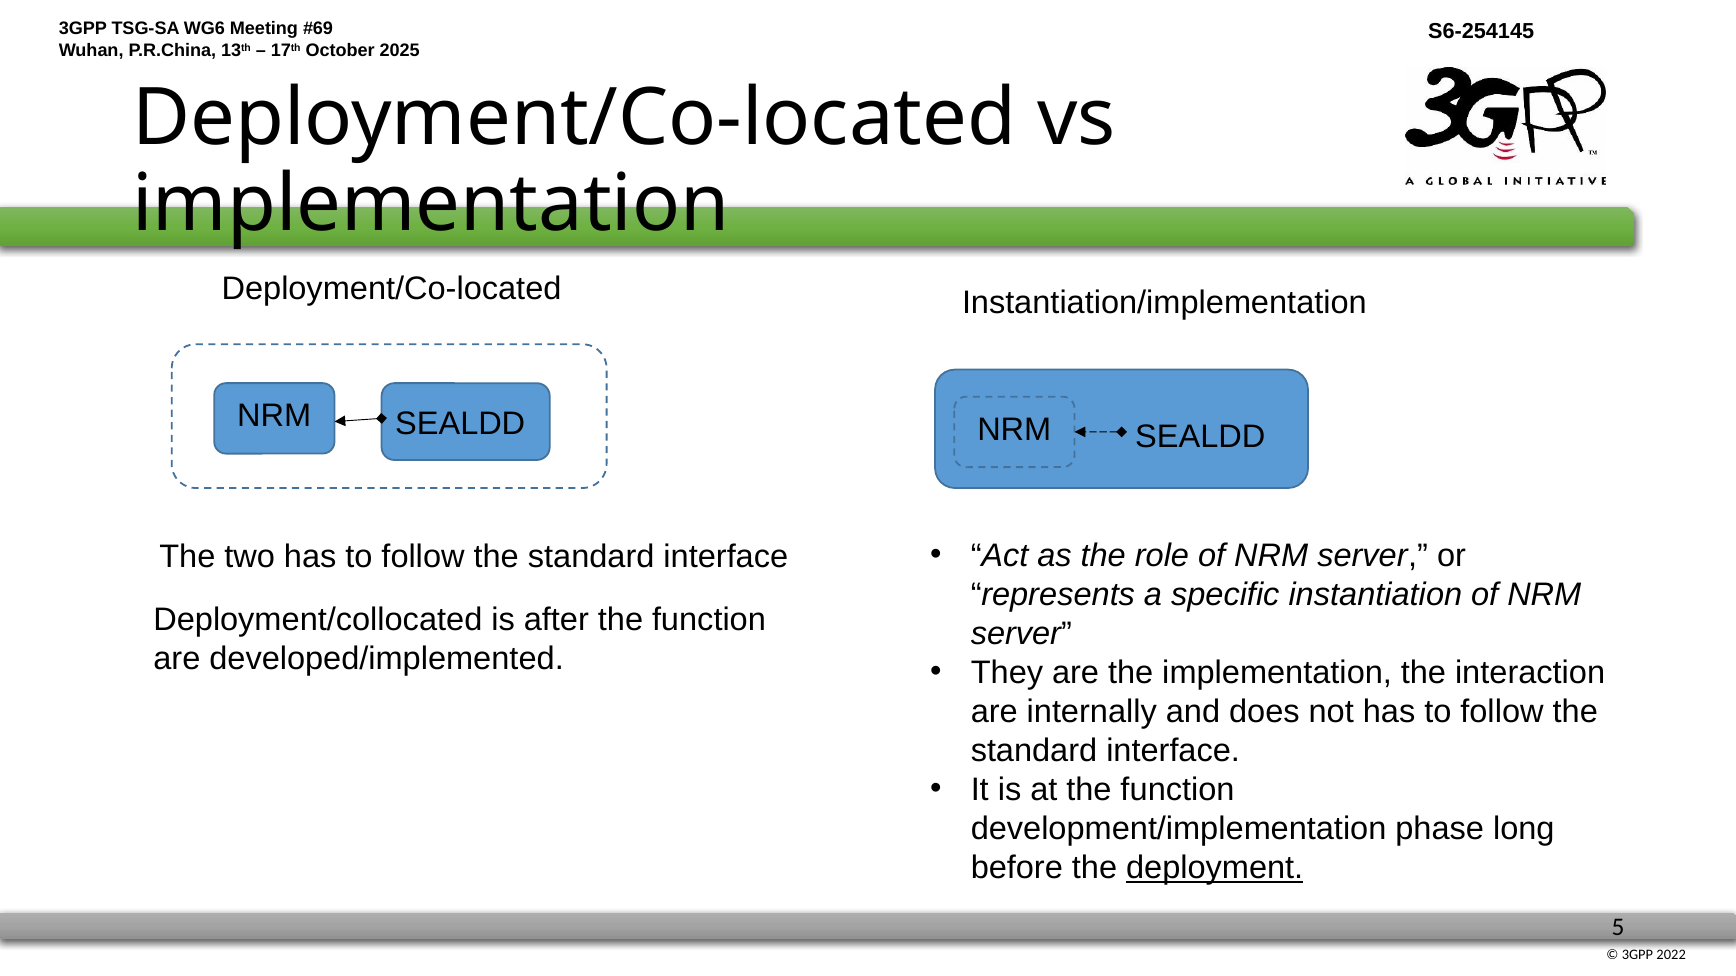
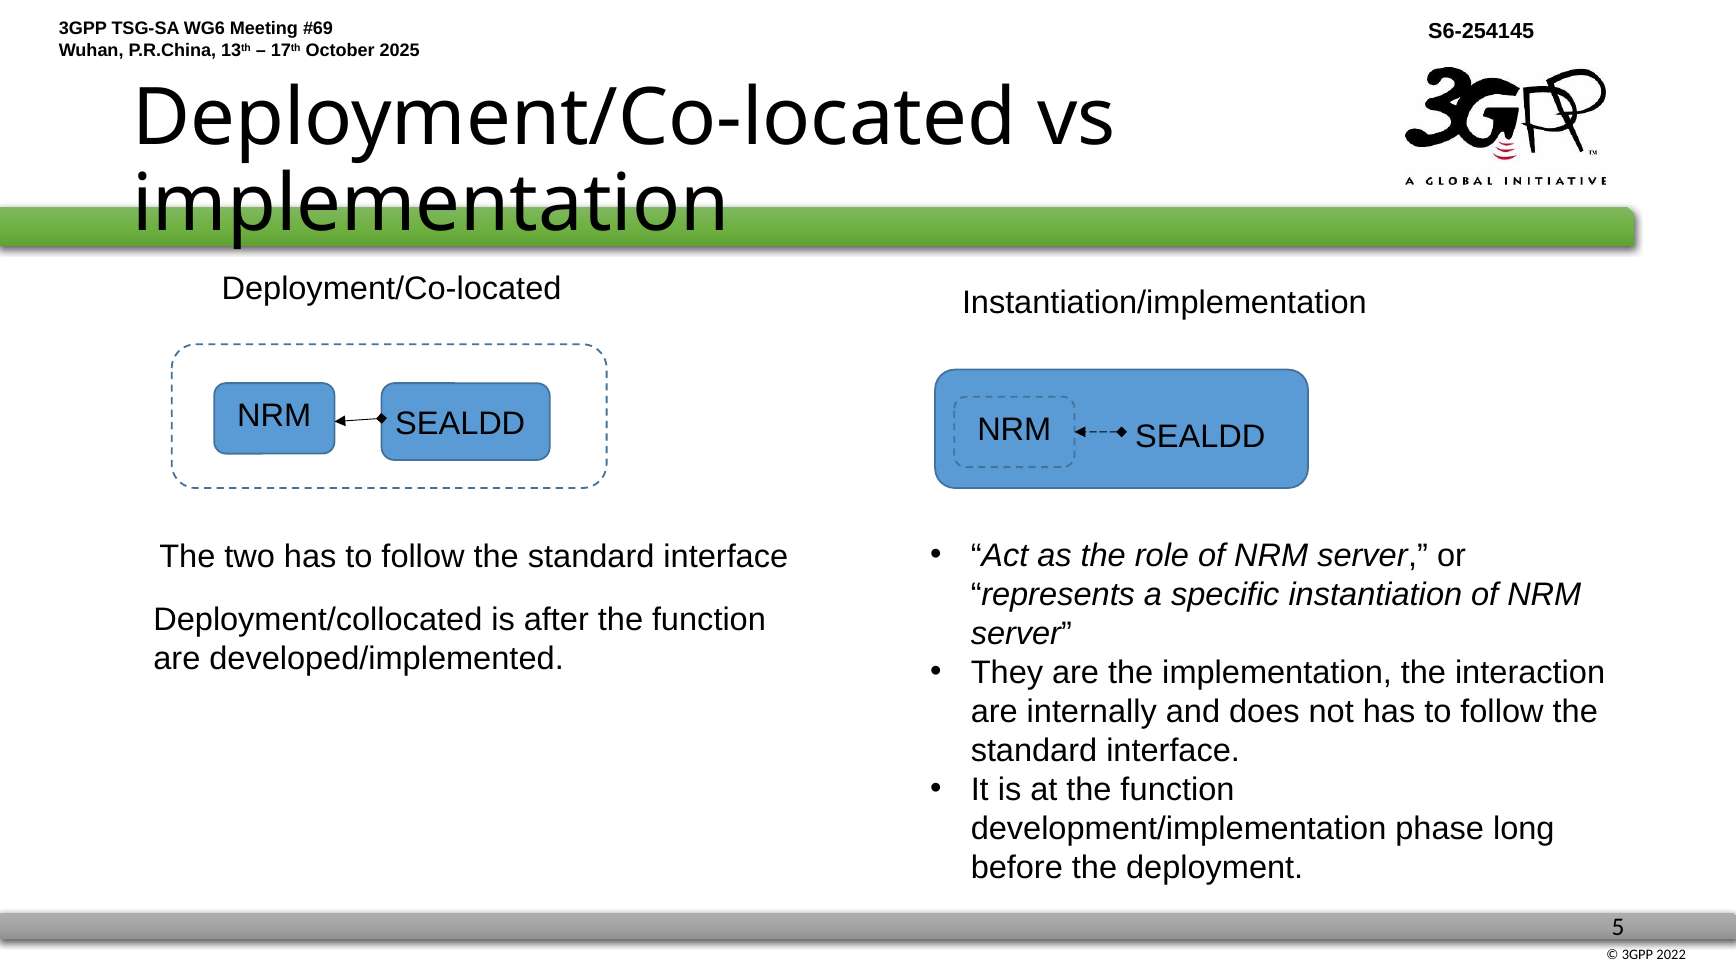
deployment underline: present -> none (1215, 868)
